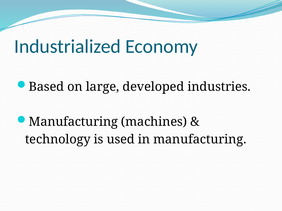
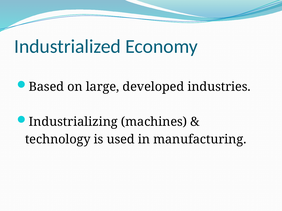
Manufacturing: Manufacturing -> Industrializing (73, 122)
